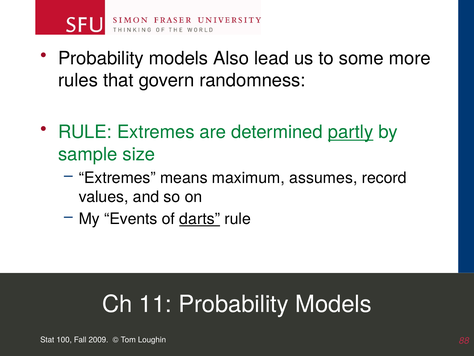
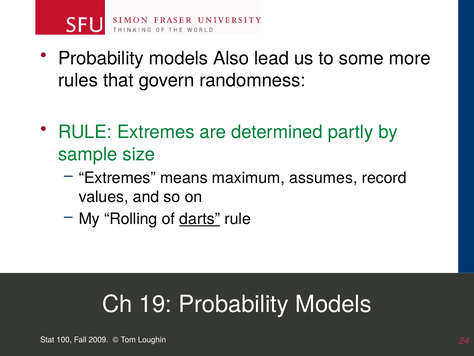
partly underline: present -> none (351, 132)
Events: Events -> Rolling (131, 219)
11: 11 -> 19 (155, 304)
88: 88 -> 24 (464, 340)
